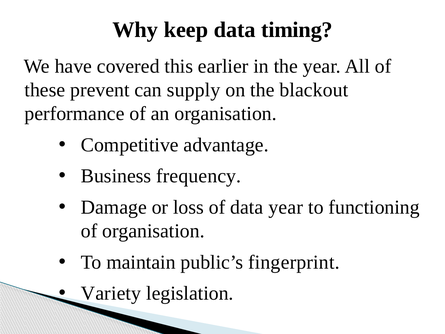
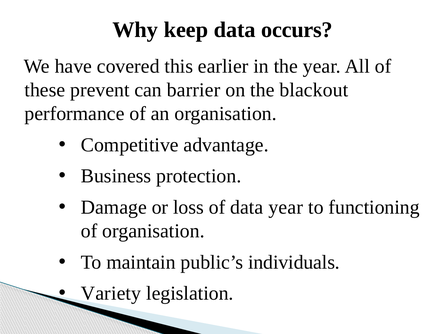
timing: timing -> occurs (297, 30)
supply: supply -> barrier (194, 90)
frequency: frequency -> protection (199, 176)
fingerprint: fingerprint -> individuals (294, 262)
